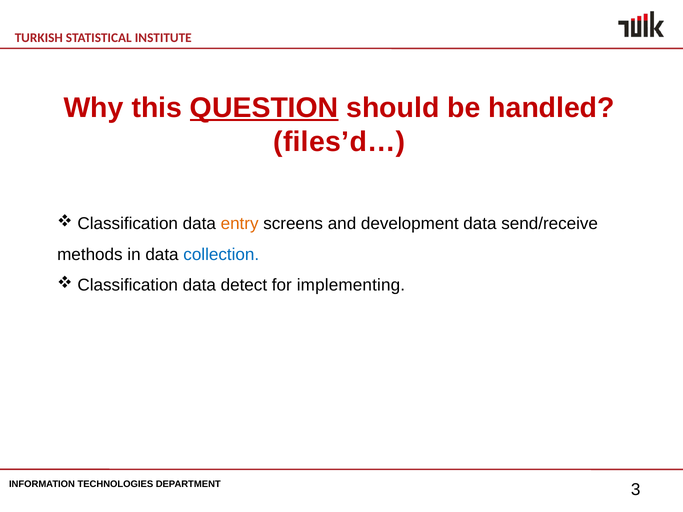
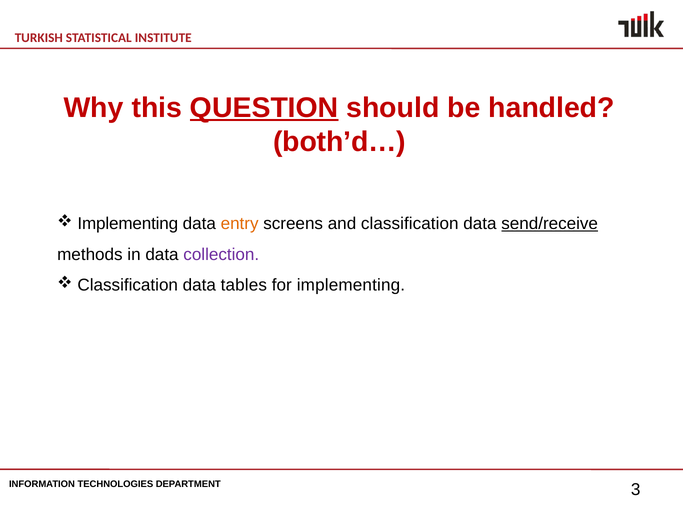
files’d…: files’d… -> both’d… (340, 142)
Classification: Classification -> Implementing (128, 224)
and development: development -> classification (410, 224)
send/receive underline: none -> present (550, 224)
collection colour: blue -> purple (221, 255)
detect: detect -> tables (244, 285)
